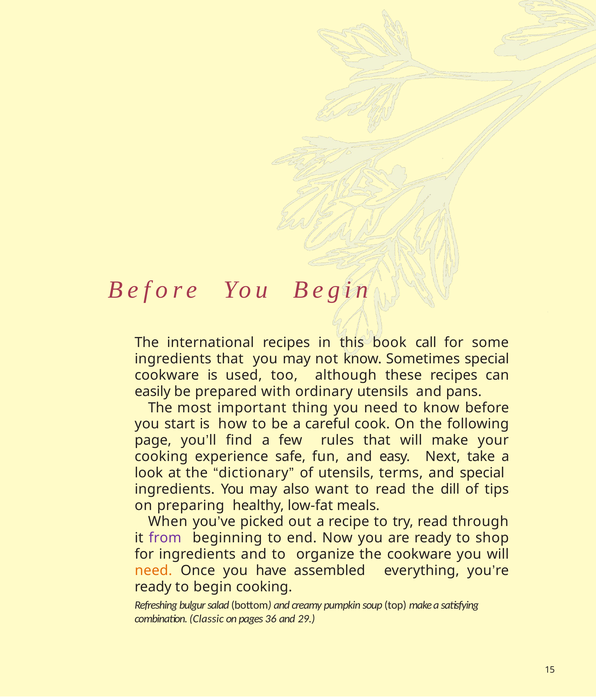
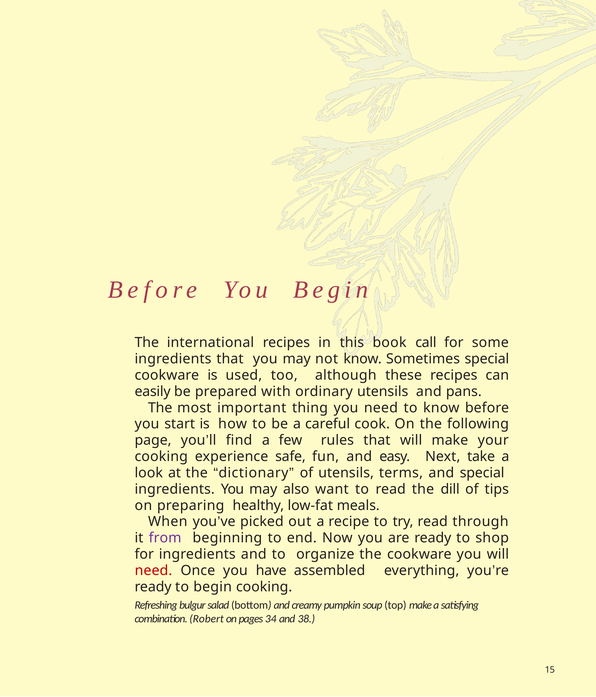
need colour: orange -> red (153, 571)
Classic: Classic -> Robert (207, 619)
36: 36 -> 34 (271, 619)
29: 29 -> 38 (306, 619)
